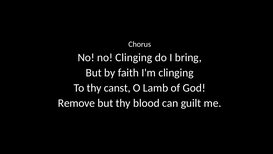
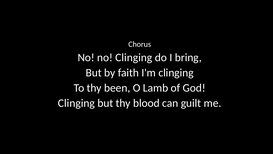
canst: canst -> been (117, 88)
Remove: Remove -> Clinging (76, 103)
